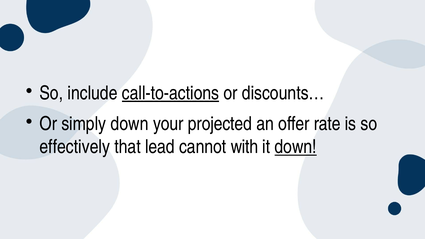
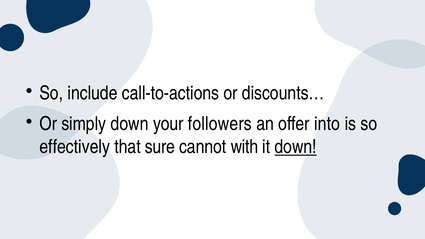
call-to-actions underline: present -> none (171, 93)
projected: projected -> followers (220, 124)
rate: rate -> into (327, 124)
lead: lead -> sure (160, 147)
